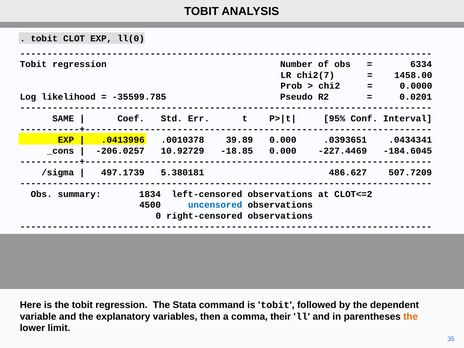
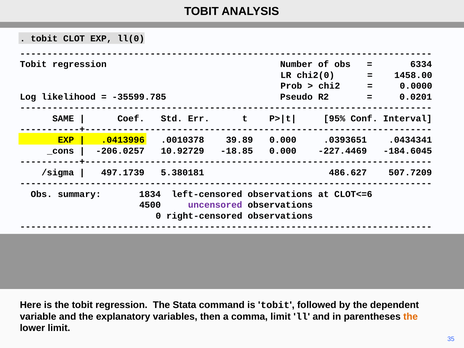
chi2(7: chi2(7 -> chi2(0 (316, 75)
CLOT<=2: CLOT<=2 -> CLOT<=6 (353, 194)
uncensored colour: blue -> purple (215, 205)
comma their: their -> limit (281, 316)
